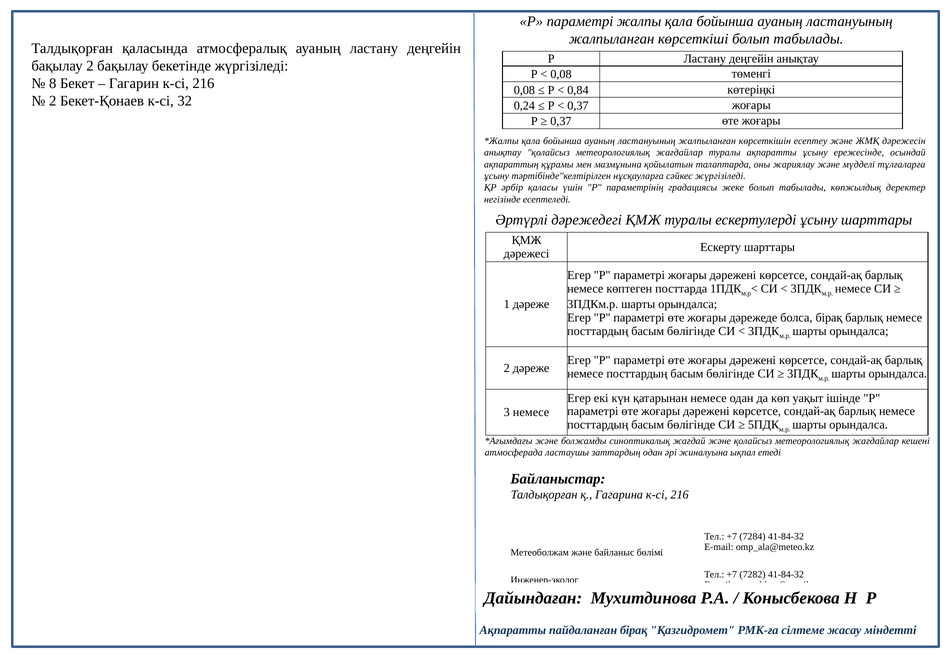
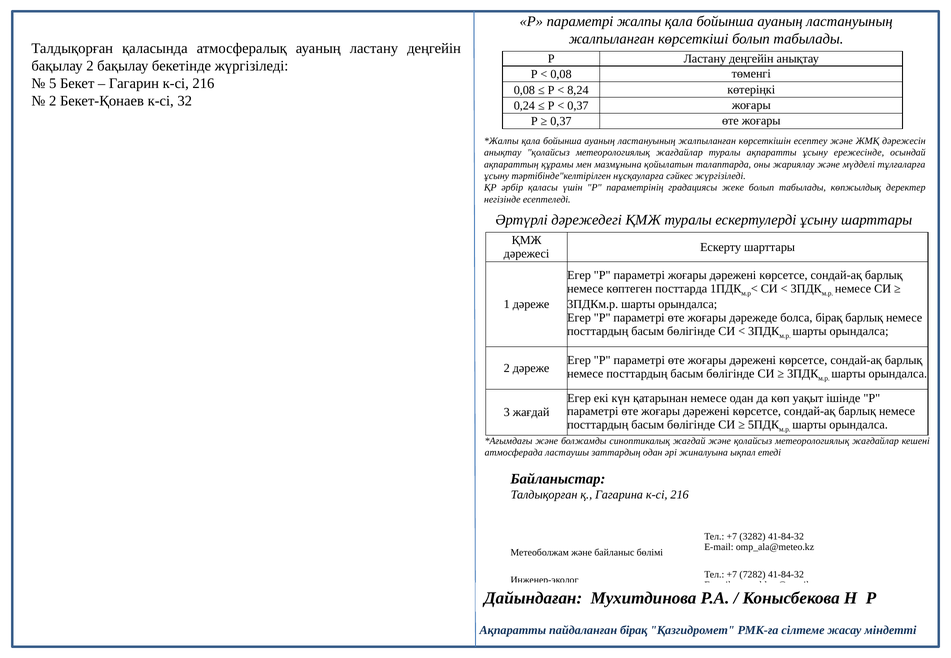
8: 8 -> 5 (53, 83)
0,84: 0,84 -> 8,24 (578, 90)
3 немесе: немесе -> жағдай (531, 413)
7284: 7284 -> 3282 (753, 537)
